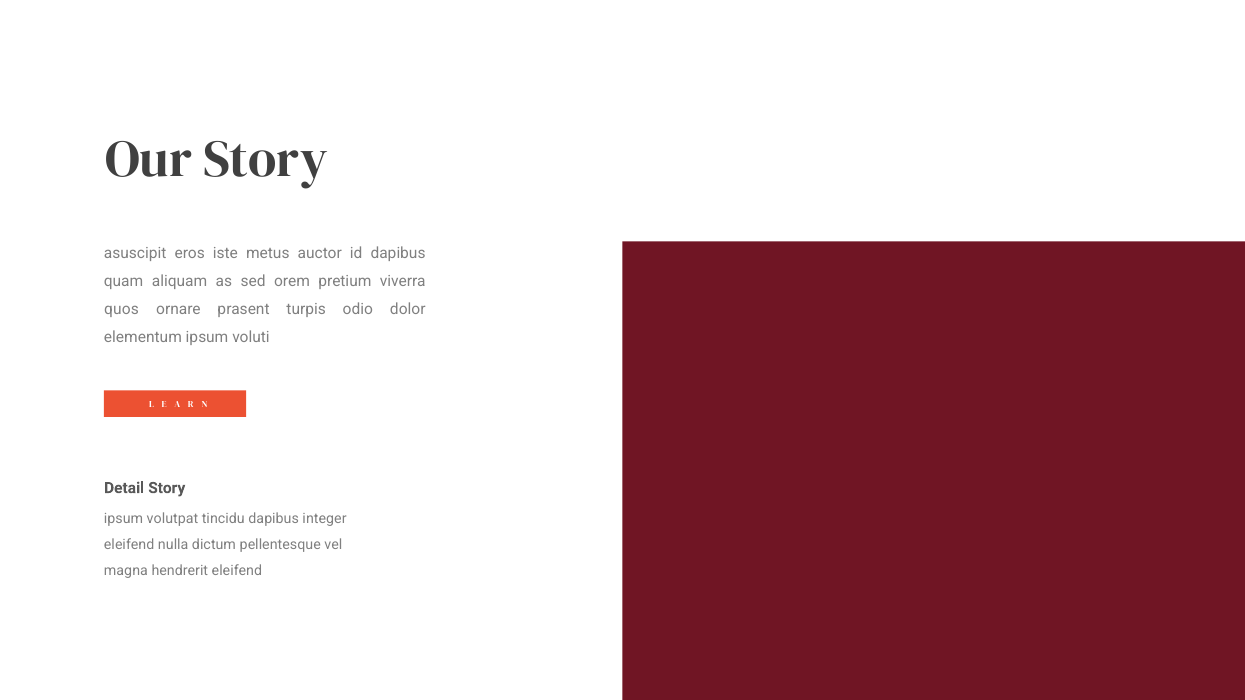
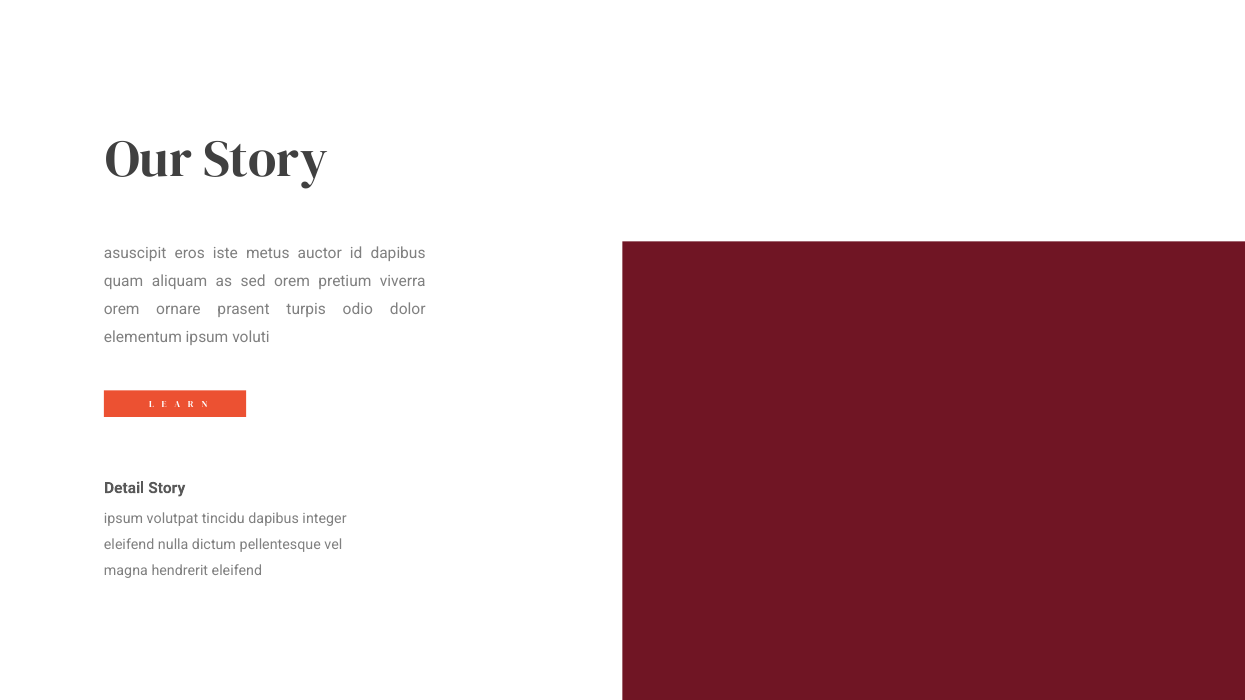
quos: quos -> orem (122, 309)
